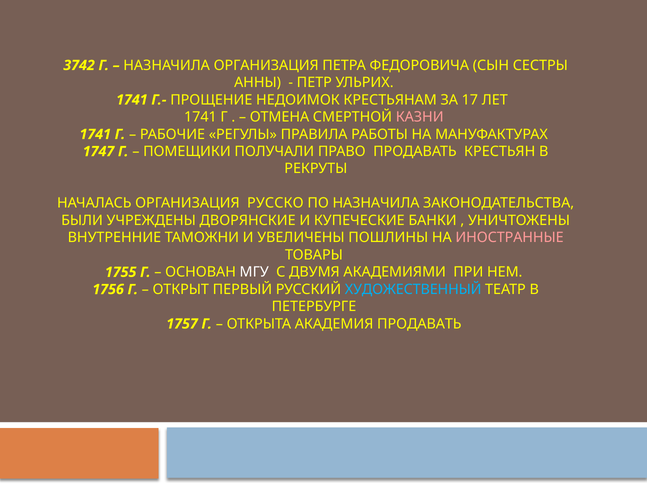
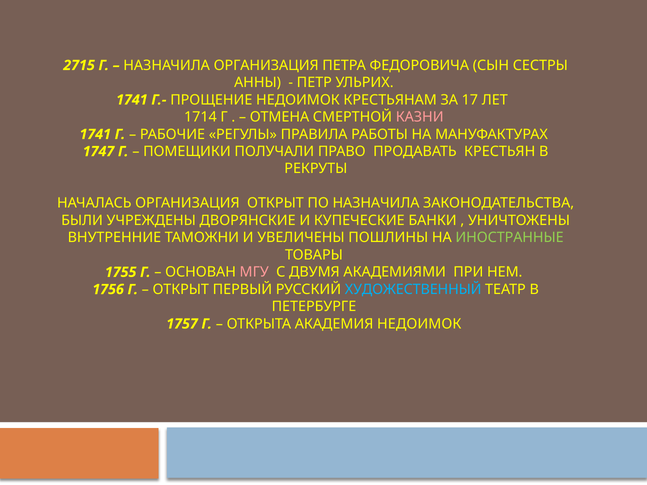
3742: 3742 -> 2715 (79, 65)
1741: 1741 -> 1714 (200, 117)
ОРГАНИЗАЦИЯ РУССКО: РУССКО -> ОТКРЫТ (275, 203)
ИНОСТРАННЫЕ colour: pink -> light green (510, 238)
МГУ colour: white -> pink (254, 272)
АКАДЕМИЯ ПРОДАВАТЬ: ПРОДАВАТЬ -> НЕДОИМОК (419, 324)
